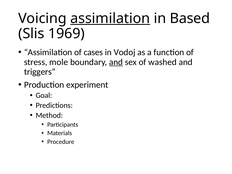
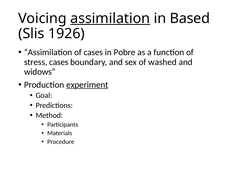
1969: 1969 -> 1926 (66, 34)
Vodoj: Vodoj -> Pobre (125, 52)
stress mole: mole -> cases (59, 62)
and underline: present -> none (116, 62)
triggers: triggers -> widows (40, 72)
experiment underline: none -> present (87, 85)
